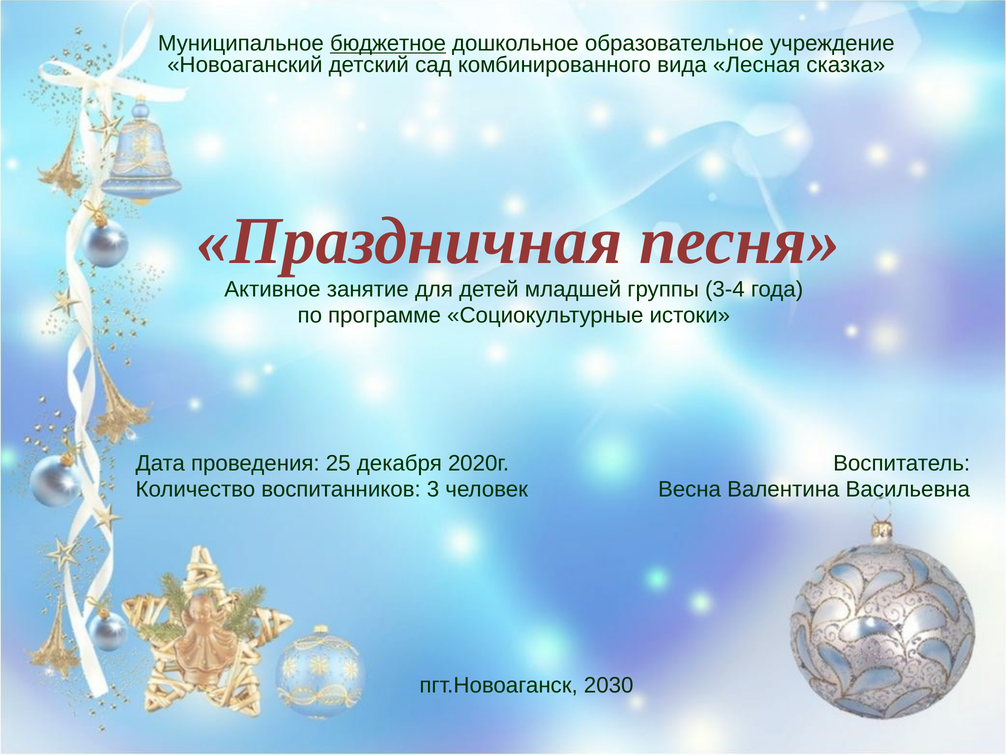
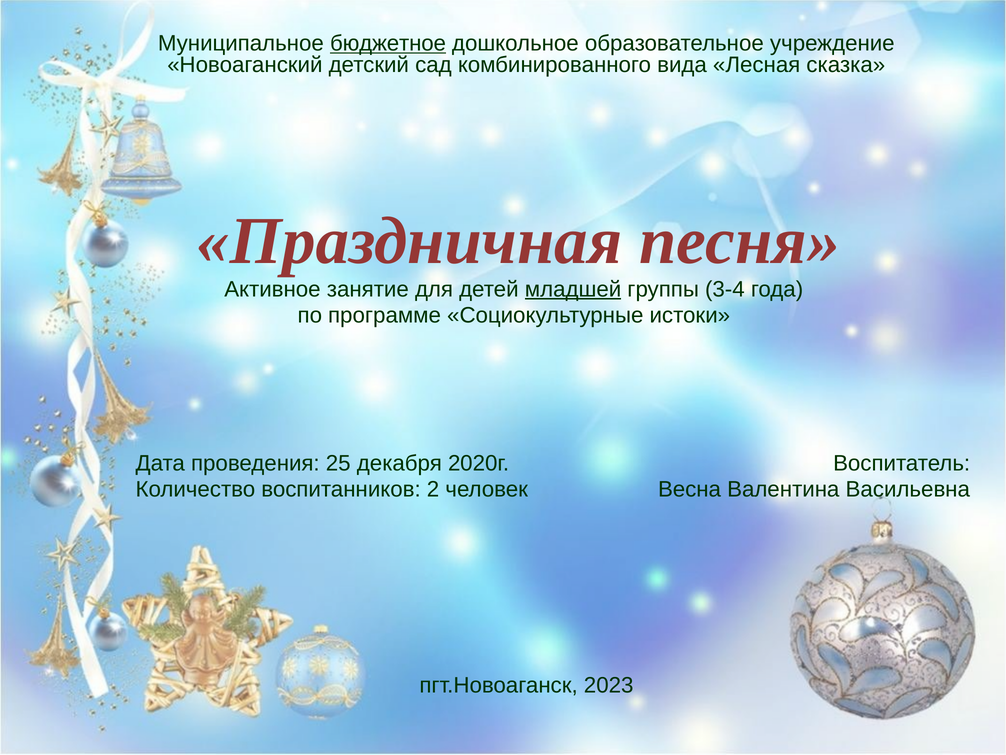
младшей underline: none -> present (573, 289)
3: 3 -> 2 (433, 489)
2030: 2030 -> 2023 (609, 685)
